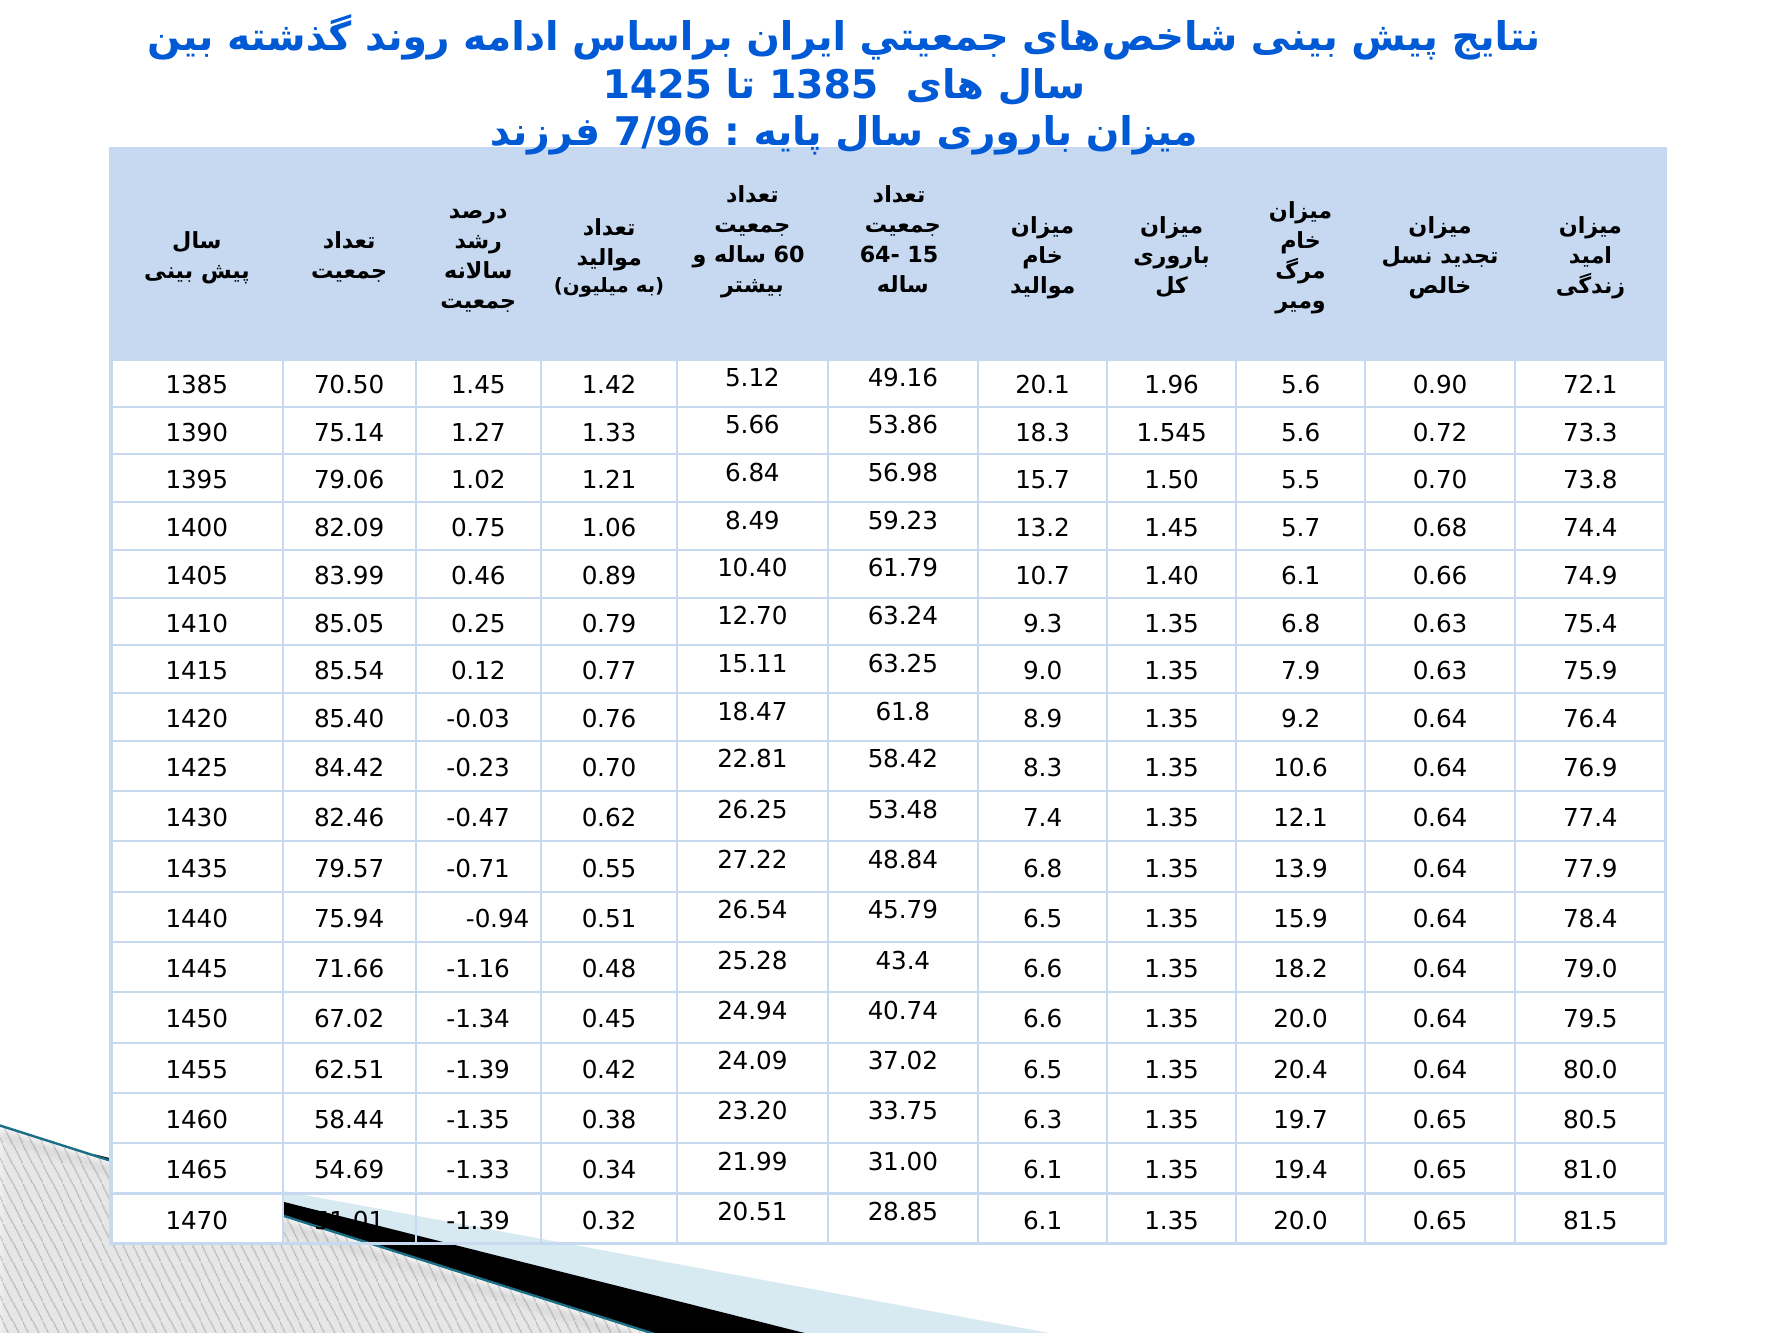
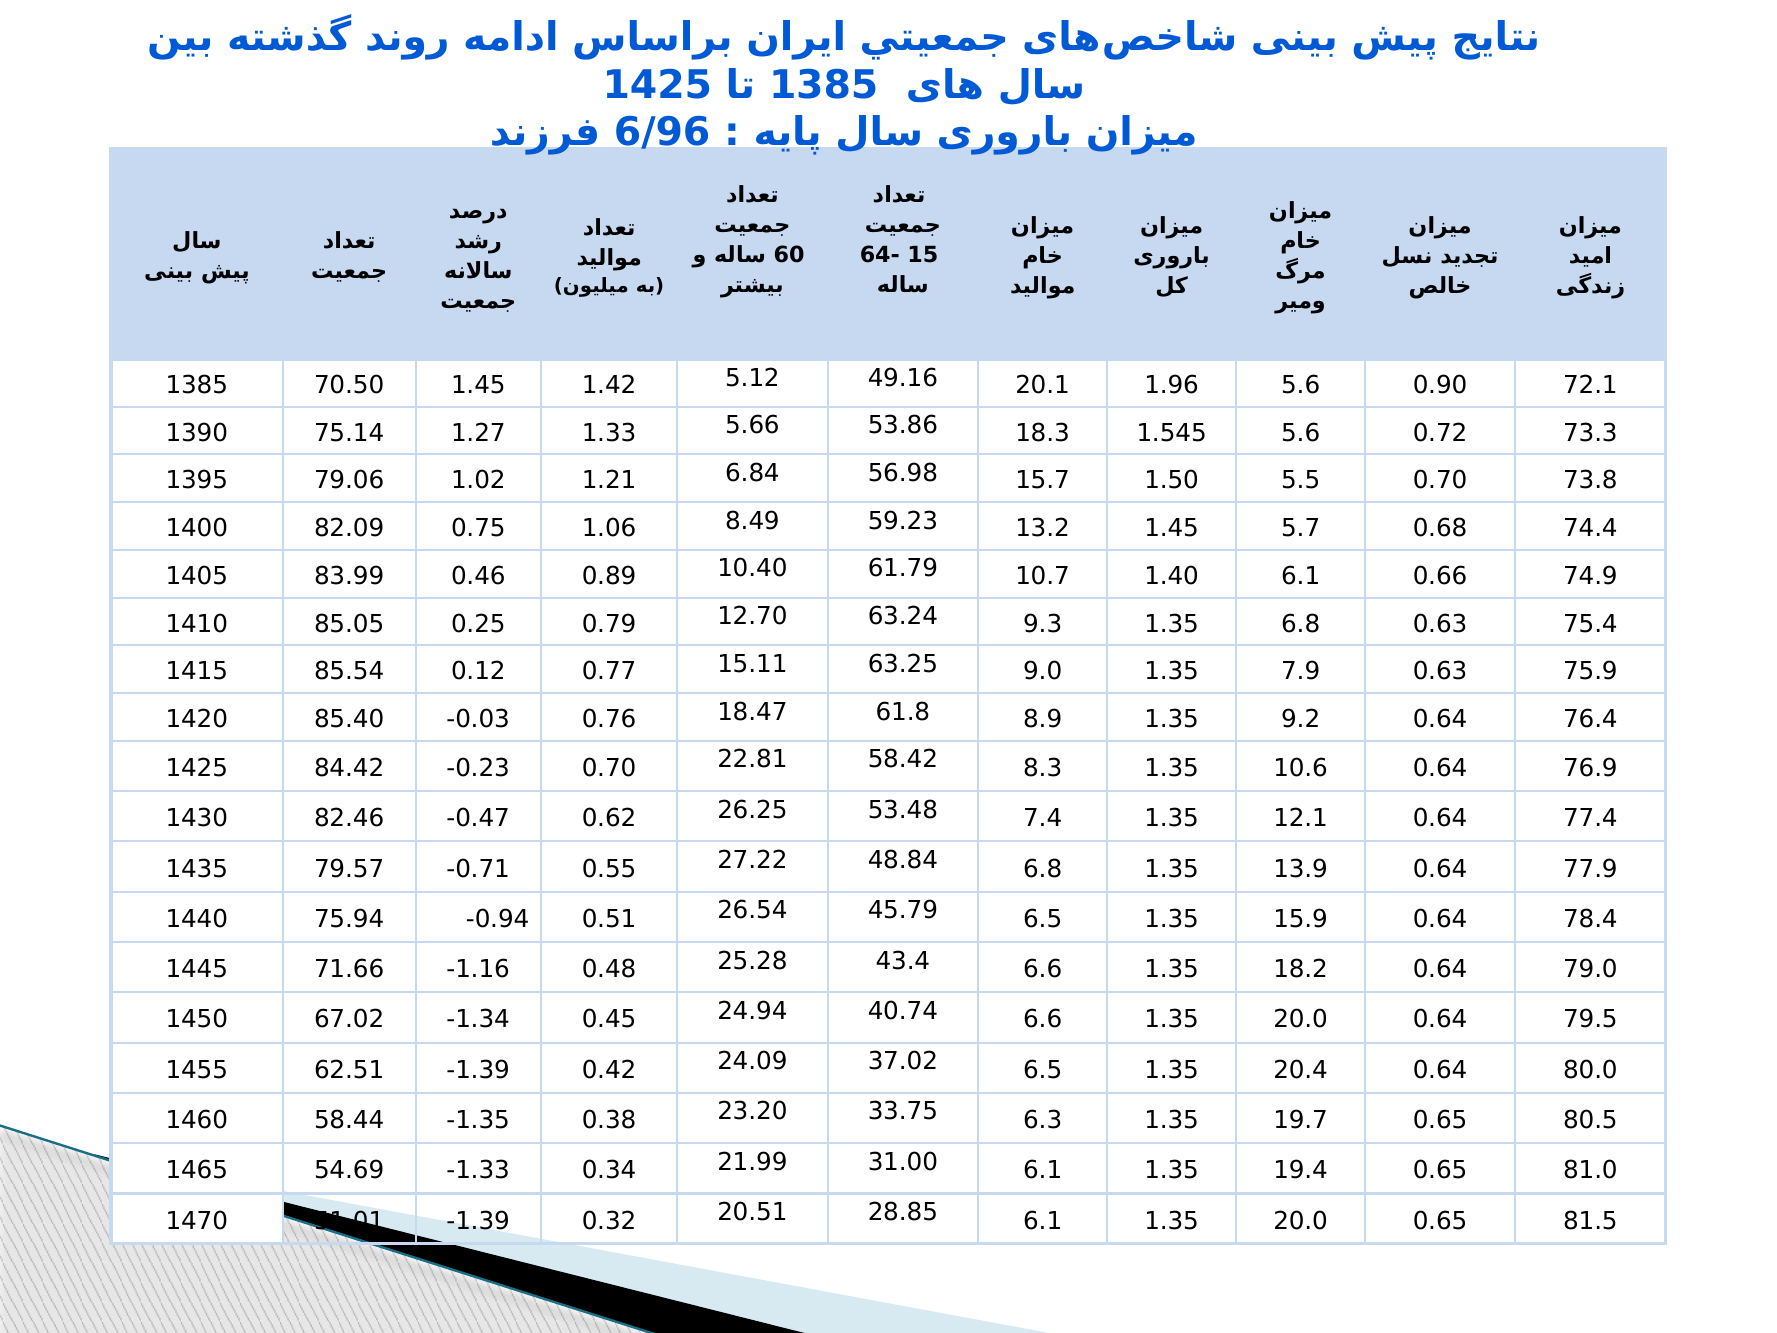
7/96: 7/96 -> 6/96 (662, 132)
